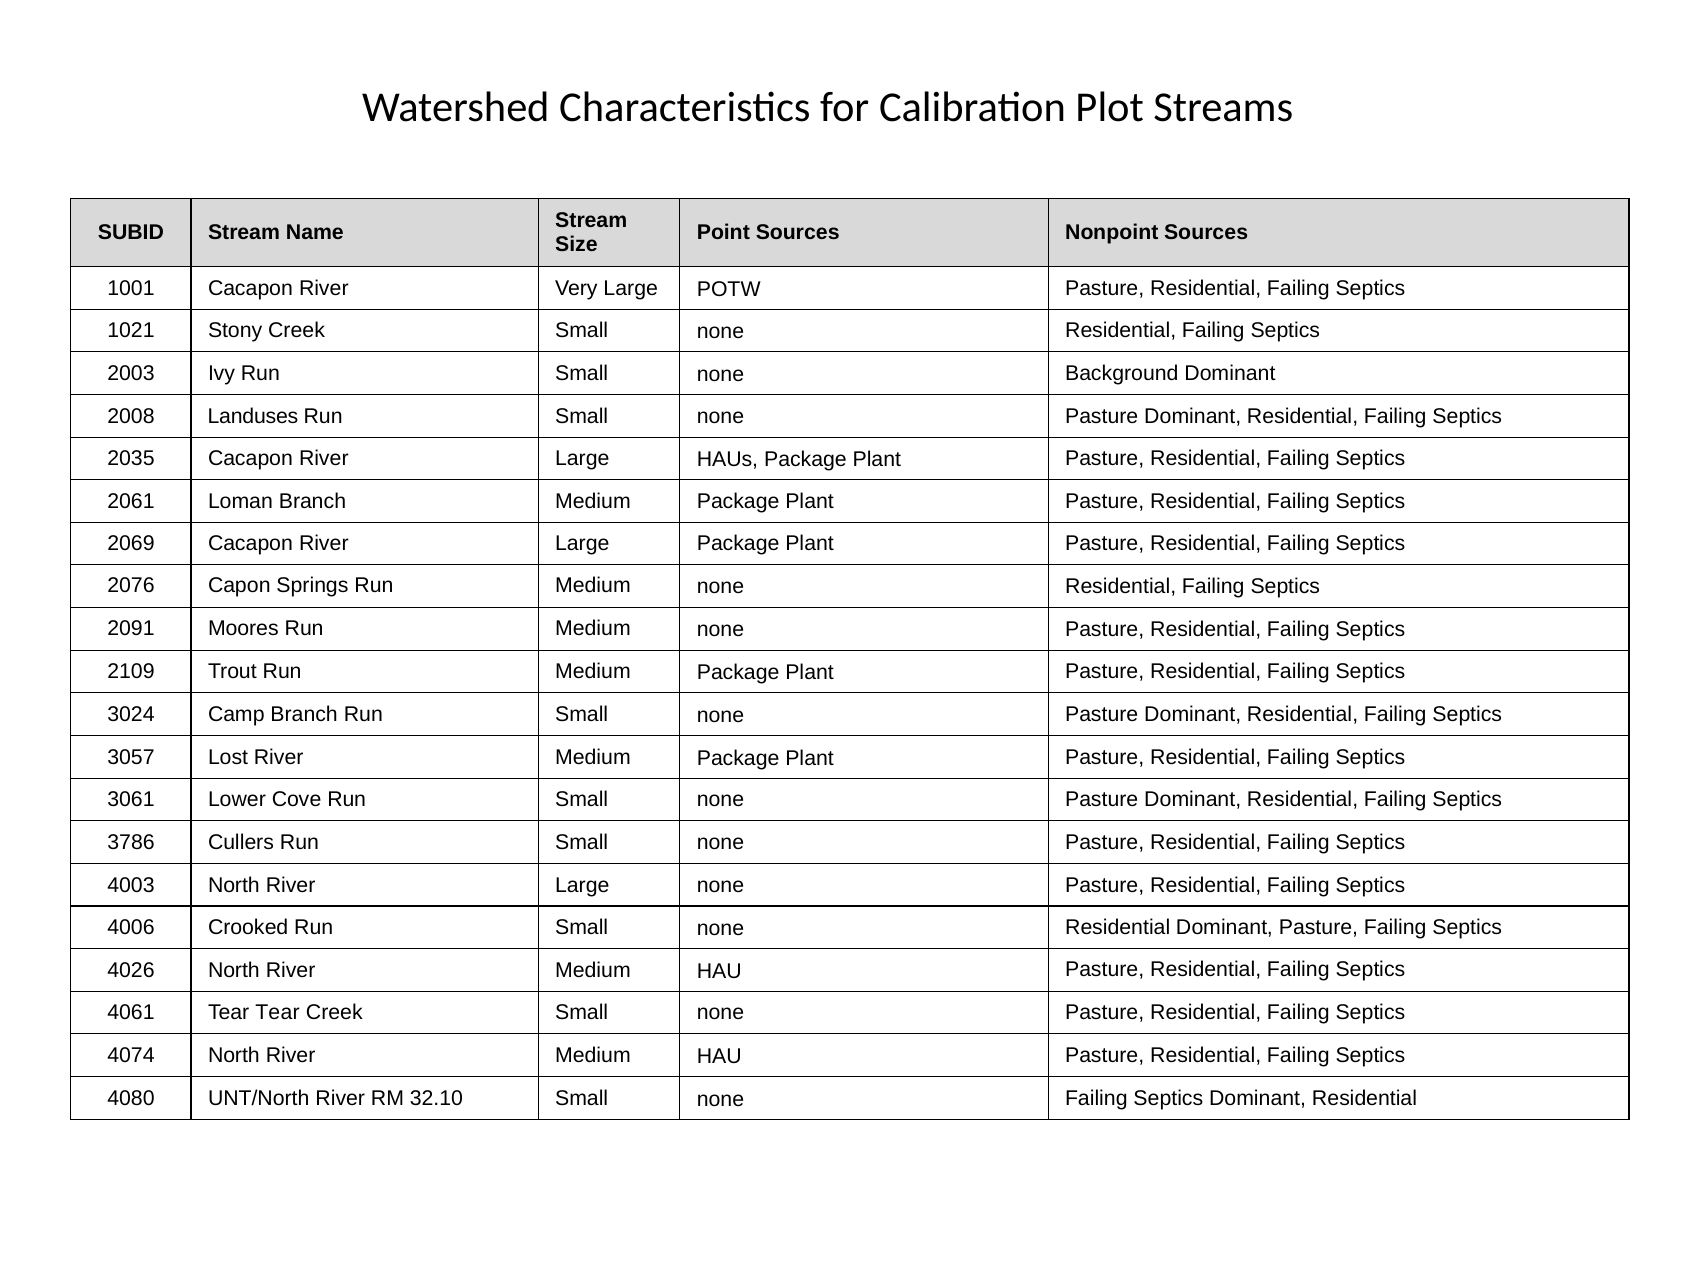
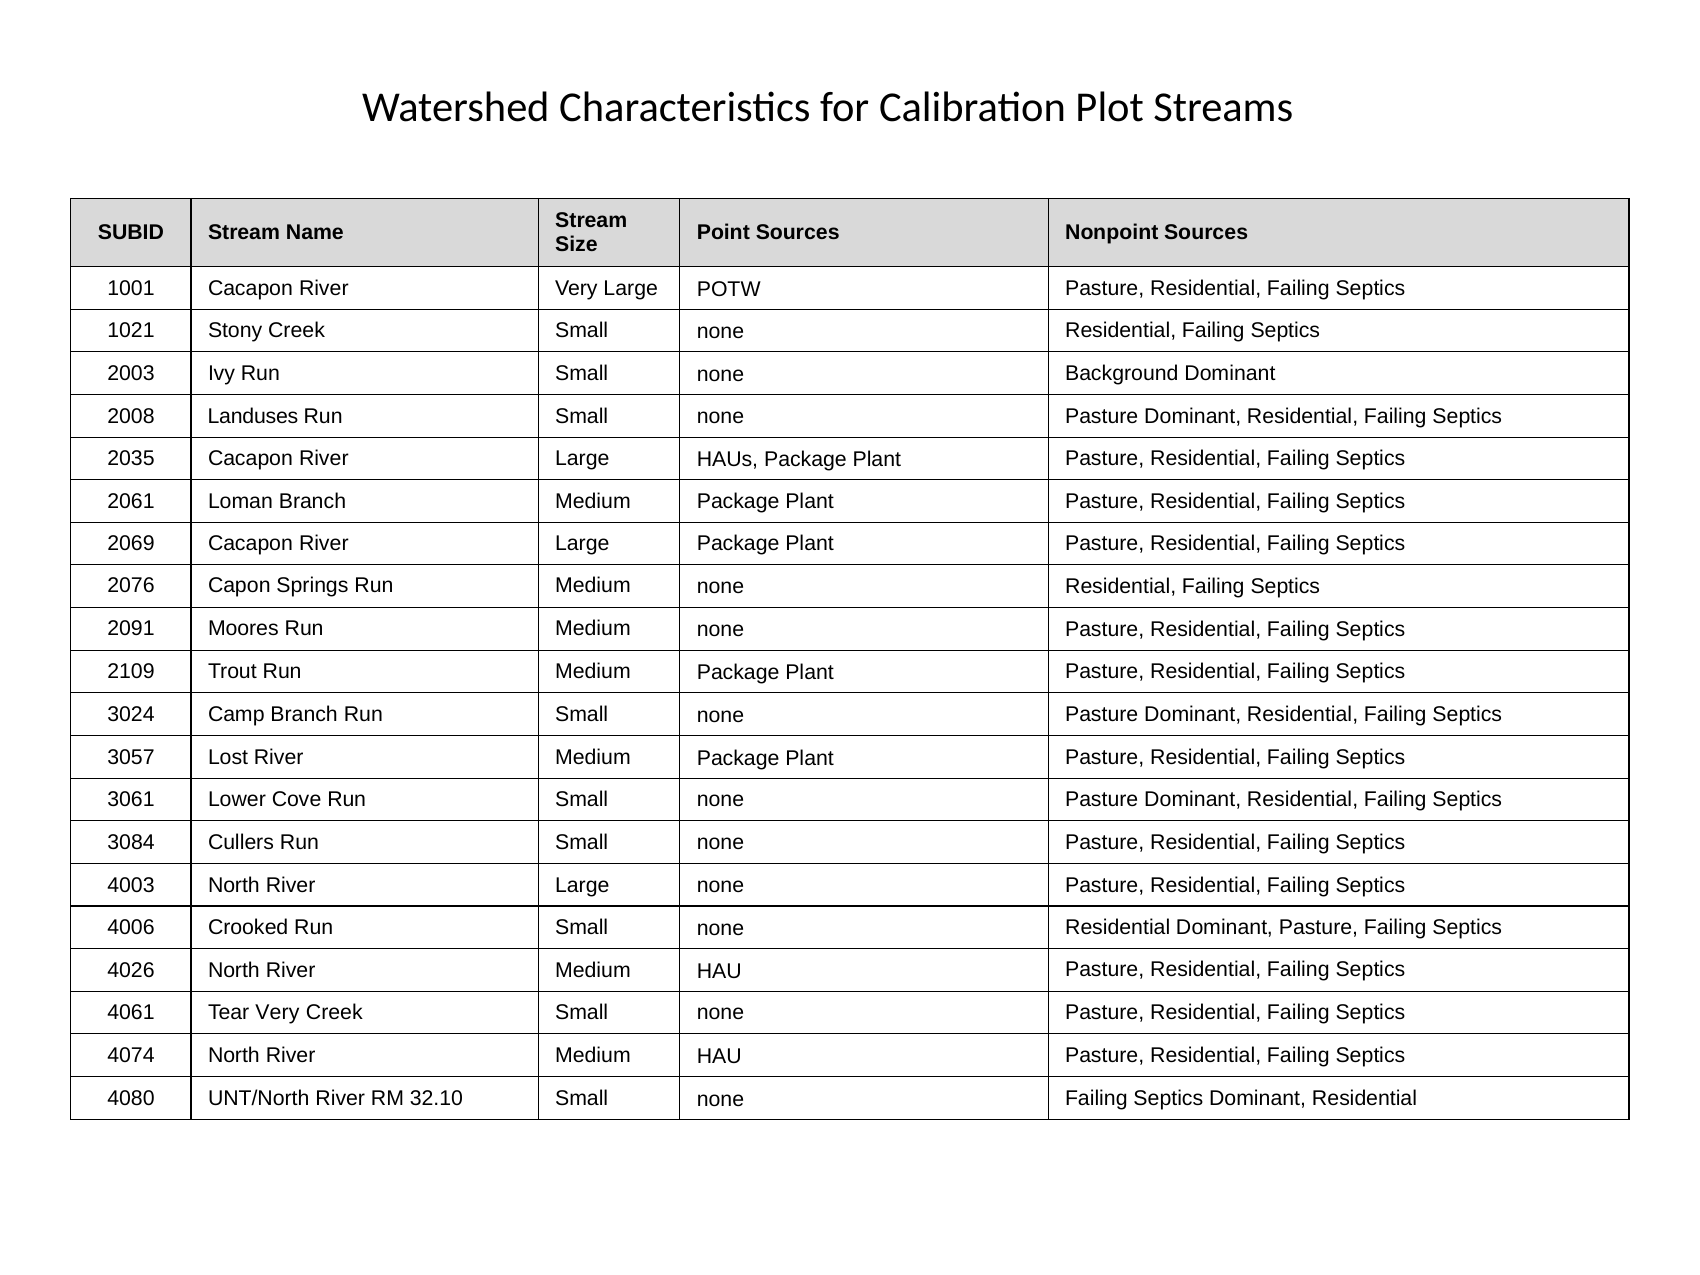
3786: 3786 -> 3084 (131, 842)
Tear Tear: Tear -> Very (277, 1013)
